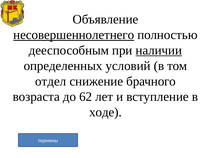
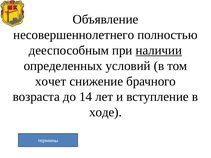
несовершеннолетнего underline: present -> none (74, 35)
отдел: отдел -> хочет (51, 81)
62: 62 -> 14 (86, 97)
